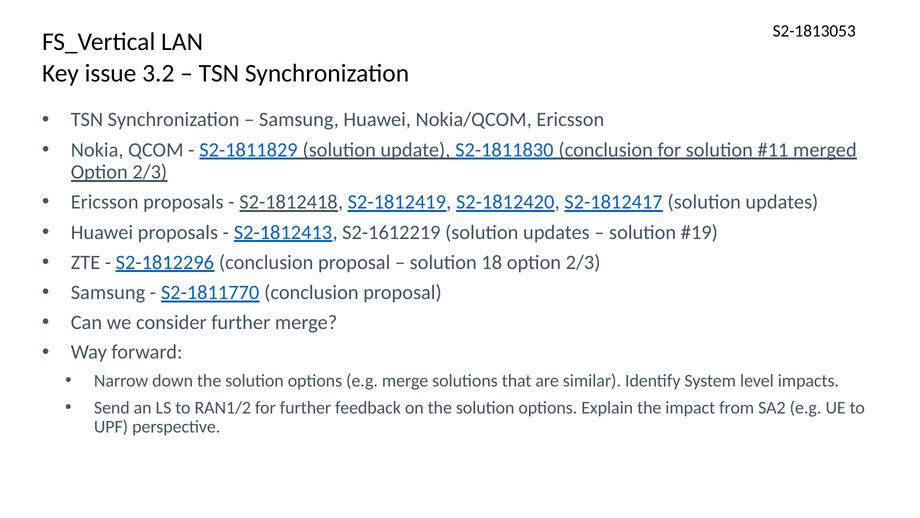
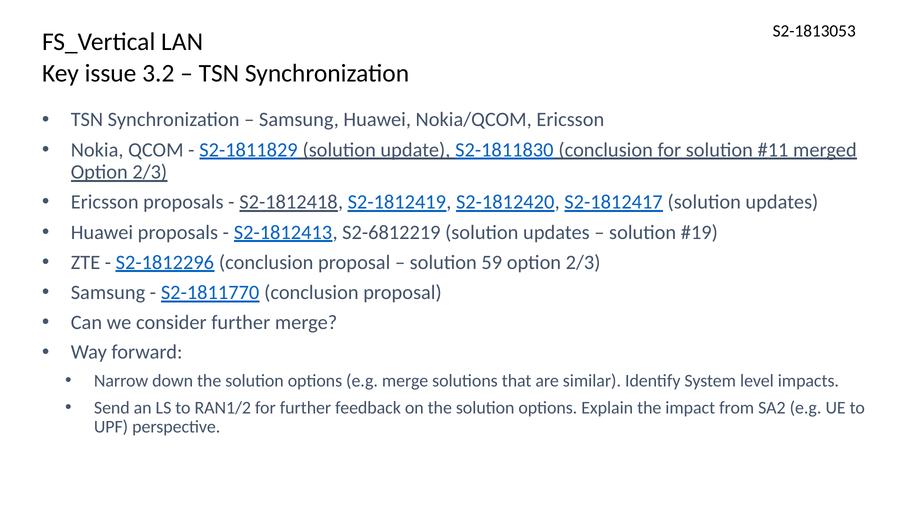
S2-1612219: S2-1612219 -> S2-6812219 (391, 232)
18: 18 -> 59 (492, 262)
